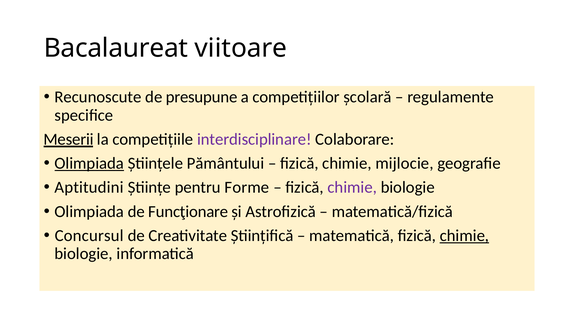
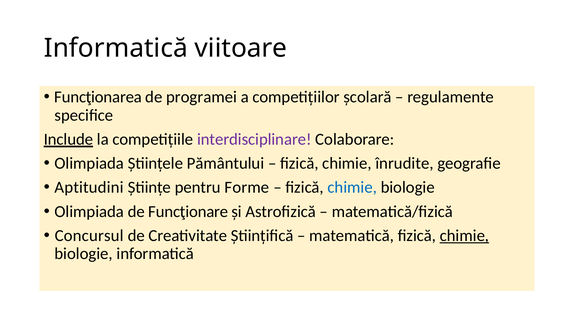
Bacalaureat: Bacalaureat -> Informatică (116, 48)
Recunoscute: Recunoscute -> Funcţionarea (98, 97)
presupune: presupune -> programei (202, 97)
Meserii: Meserii -> Include (68, 139)
Olimpiada underline: present -> none (89, 163)
mijlocie: mijlocie -> înrudite (405, 163)
chimie colour: purple -> blue (352, 187)
